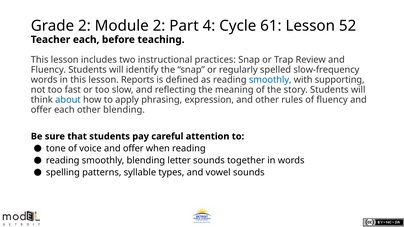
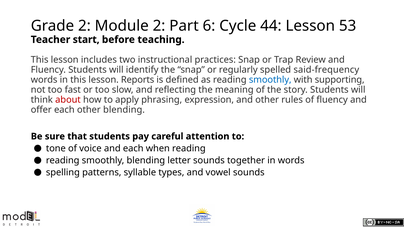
4: 4 -> 6 (209, 26)
61: 61 -> 44 (271, 26)
52: 52 -> 53 (348, 26)
Teacher each: each -> start (86, 40)
slow-frequency: slow-frequency -> said-frequency (326, 70)
about colour: blue -> red (68, 100)
voice and offer: offer -> each (133, 149)
